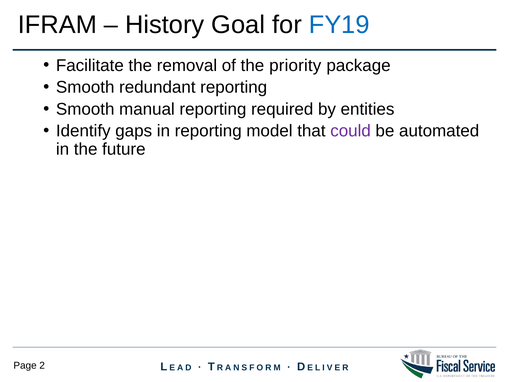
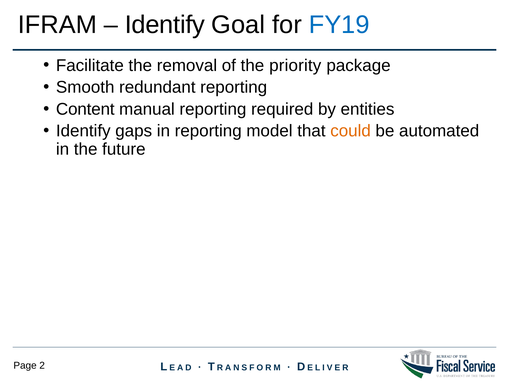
History: History -> Identify (165, 25)
Smooth: Smooth -> Content (85, 109)
could colour: purple -> orange (351, 131)
